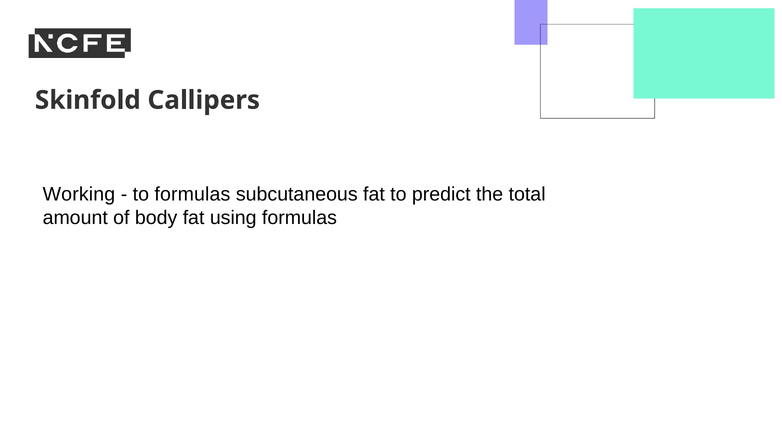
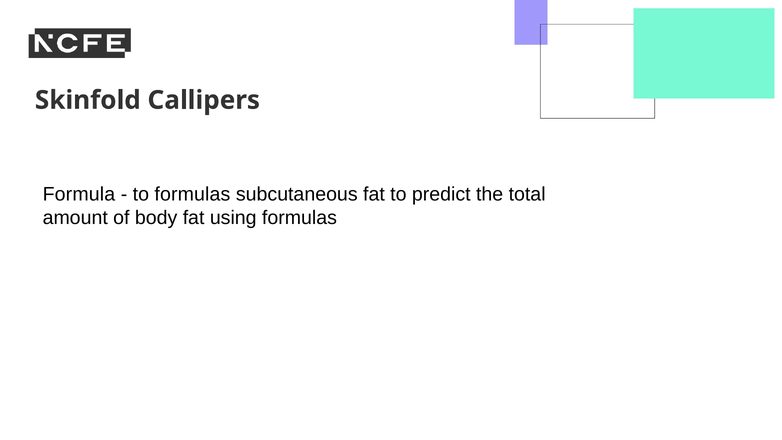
Working: Working -> Formula (79, 194)
